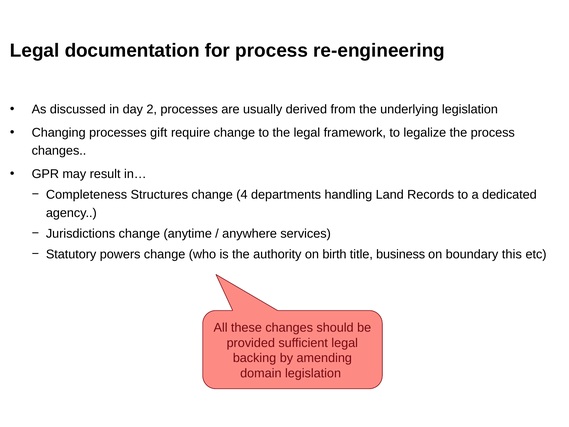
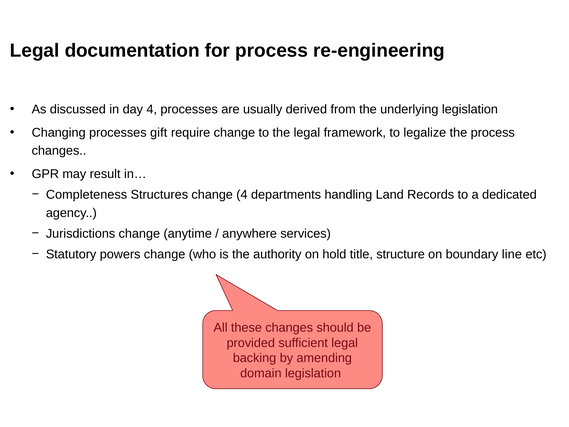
day 2: 2 -> 4 (152, 109)
birth: birth -> hold (334, 254)
business: business -> structure (401, 254)
this: this -> line (512, 254)
